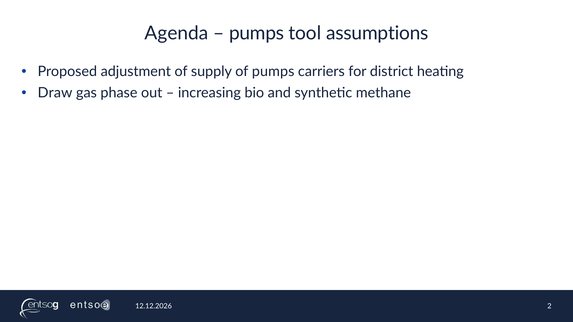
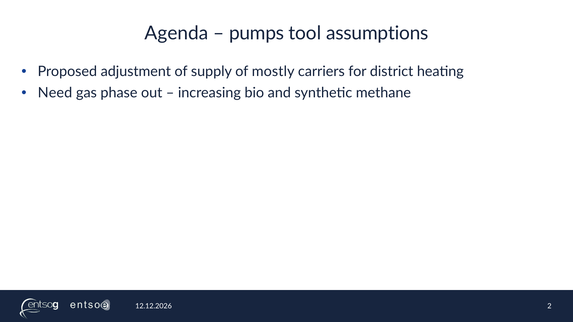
of pumps: pumps -> mostly (273, 72)
Draw: Draw -> Need (55, 93)
